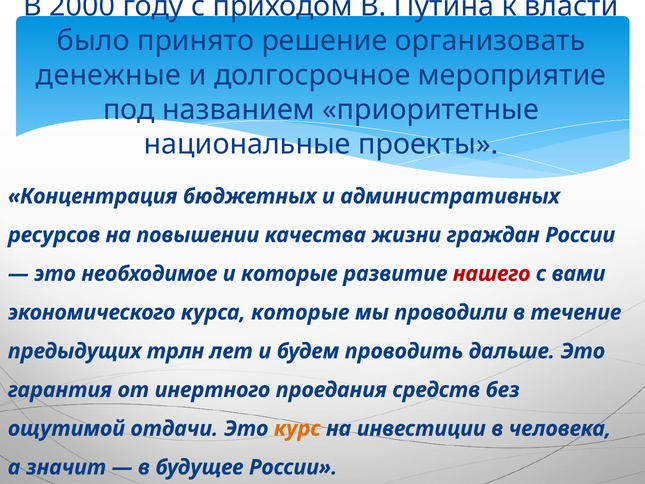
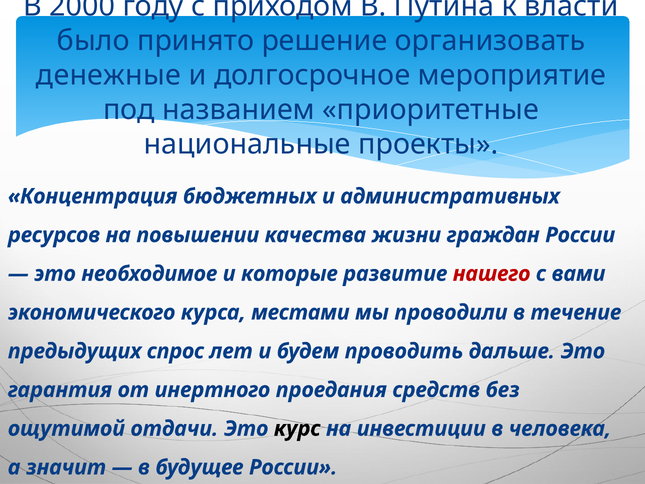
курса которые: которые -> местами (300, 312)
трлн: трлн -> спрос (175, 351)
курс colour: orange -> black (297, 428)
